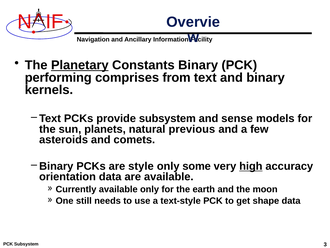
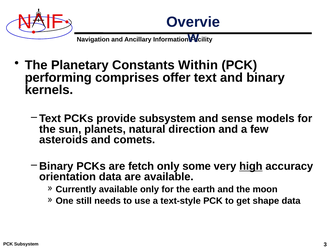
Planetary underline: present -> none (80, 65)
Constants Binary: Binary -> Within (198, 65)
from: from -> offer (177, 77)
previous: previous -> direction (192, 129)
style: style -> fetch (141, 166)
